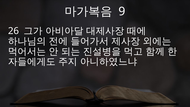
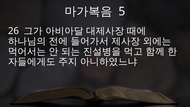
9: 9 -> 5 (122, 11)
